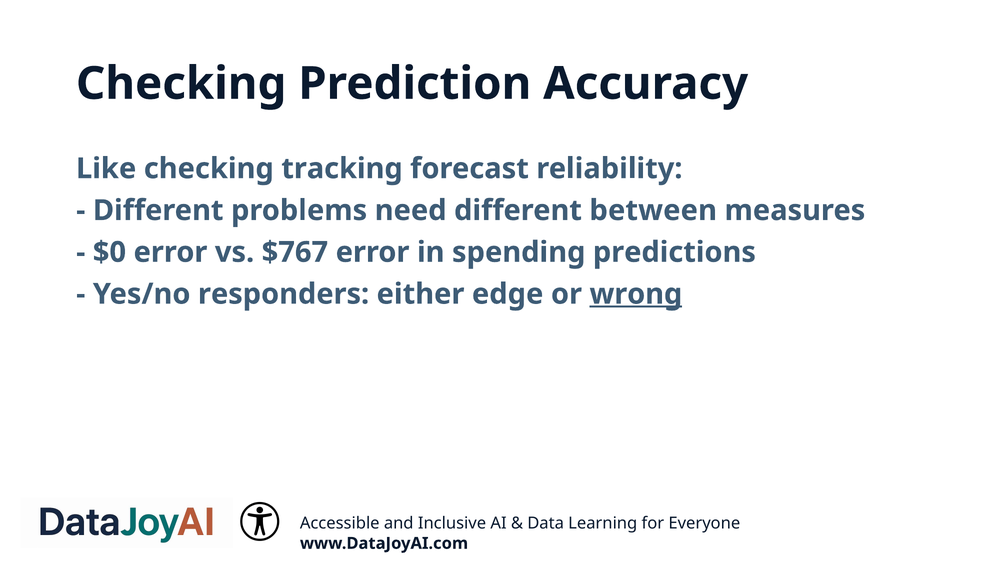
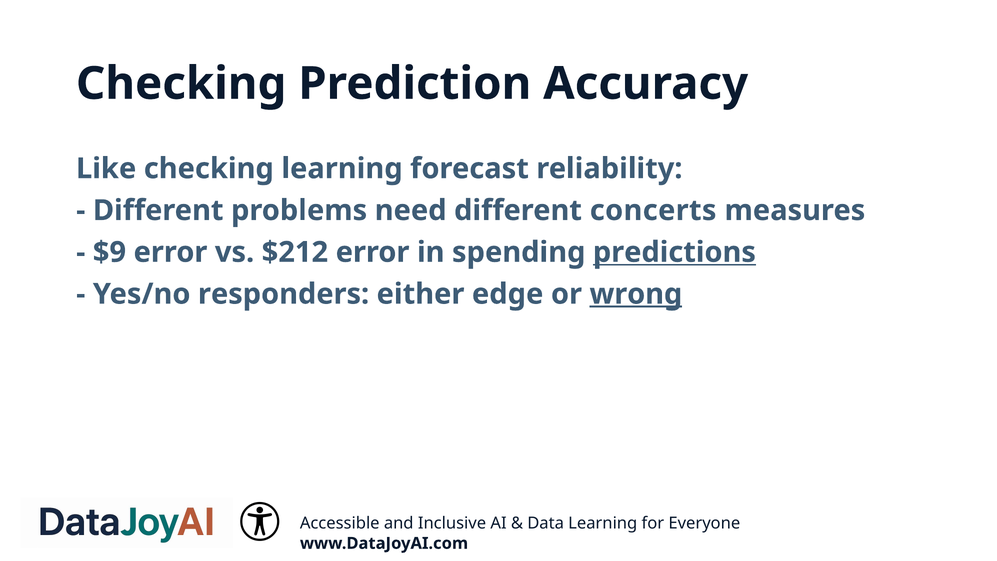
checking tracking: tracking -> learning (342, 169)
between: between -> concerts (653, 210)
$0: $0 -> $9 (109, 252)
$767: $767 -> $212 (295, 252)
predictions underline: none -> present (674, 252)
